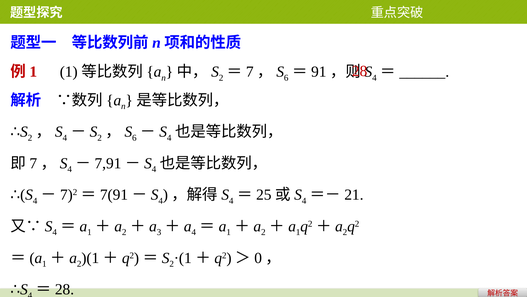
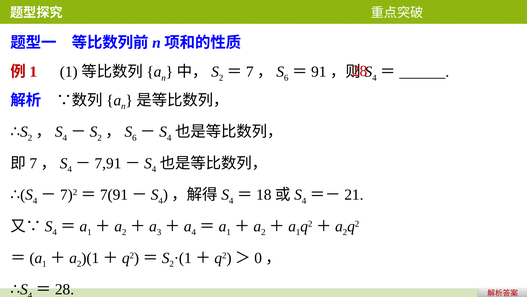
25: 25 -> 18 (264, 195)
